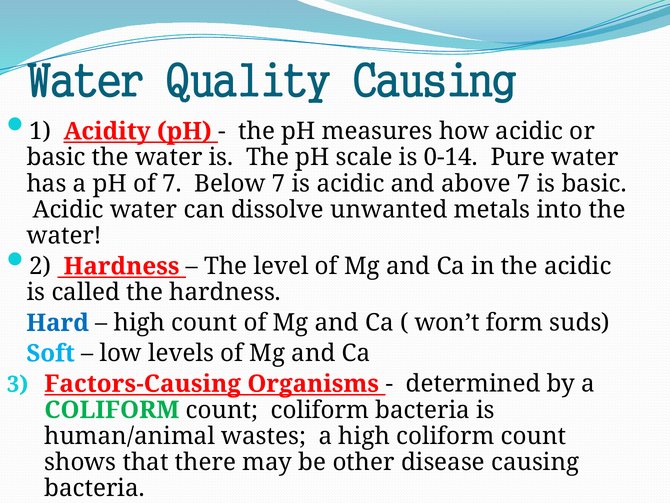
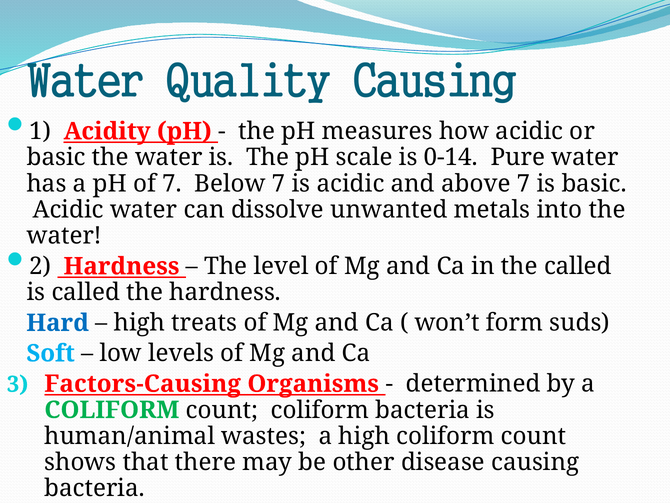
the acidic: acidic -> called (578, 266)
high count: count -> treats (204, 323)
